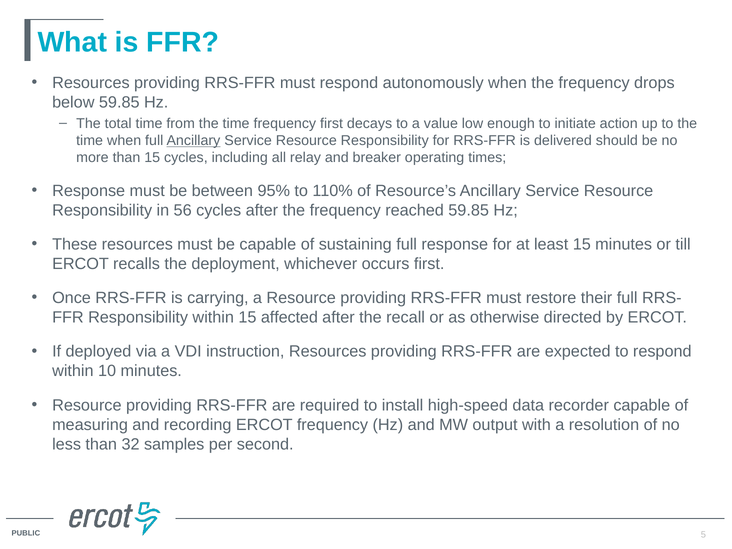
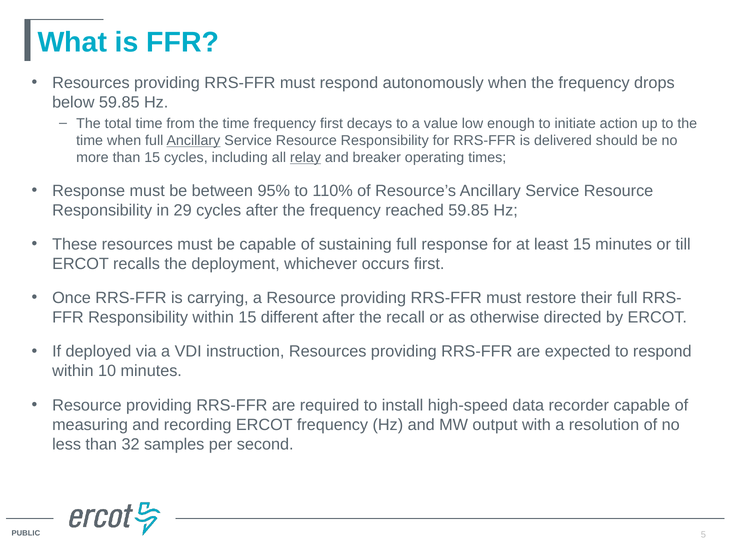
relay underline: none -> present (305, 158)
56: 56 -> 29 (183, 210)
affected: affected -> different (289, 317)
